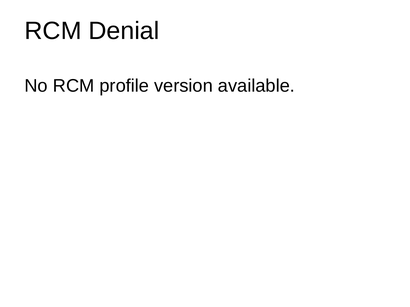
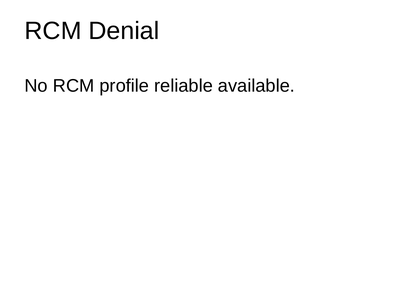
version: version -> reliable (184, 86)
